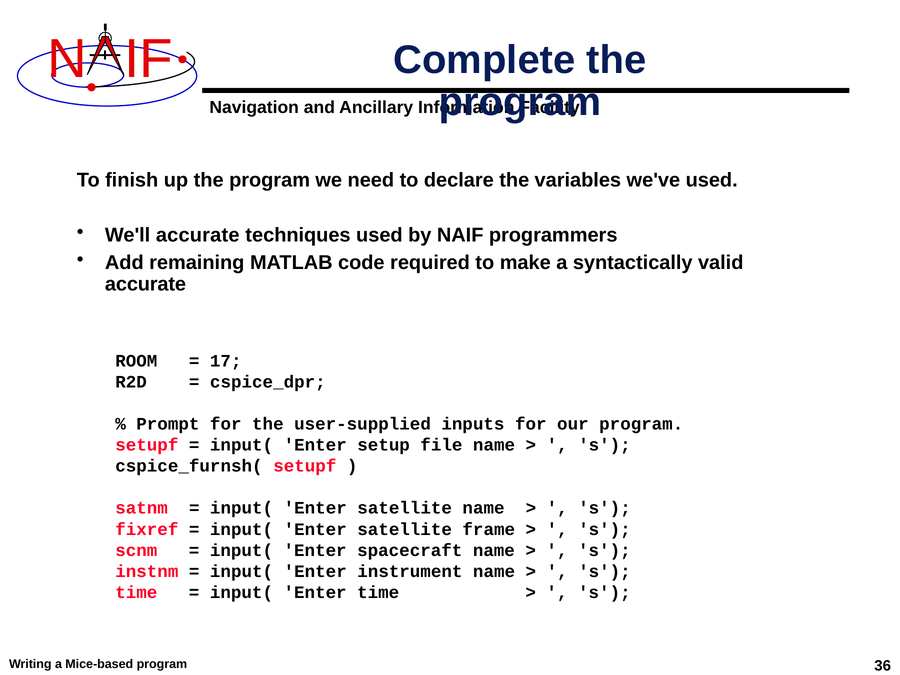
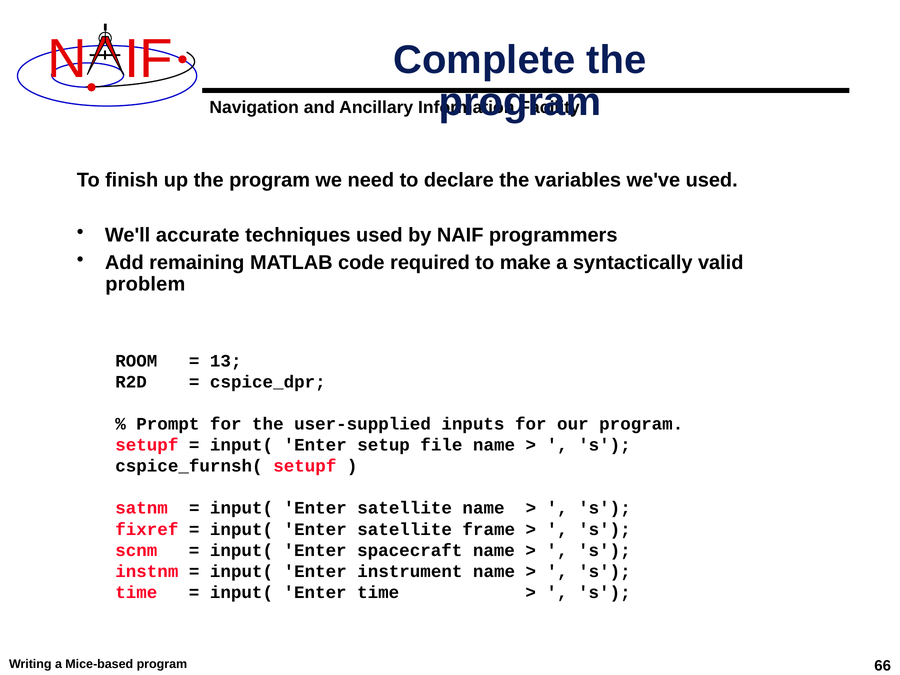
accurate: accurate -> problem (145, 284)
17: 17 -> 13 (226, 361)
36: 36 -> 66 (883, 666)
